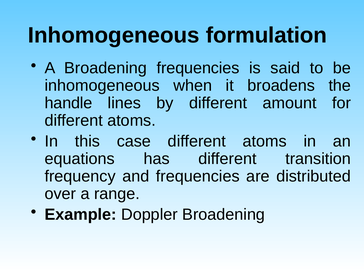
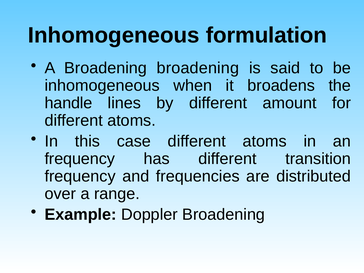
Broadening frequencies: frequencies -> broadening (198, 68)
equations: equations -> frequency (80, 159)
